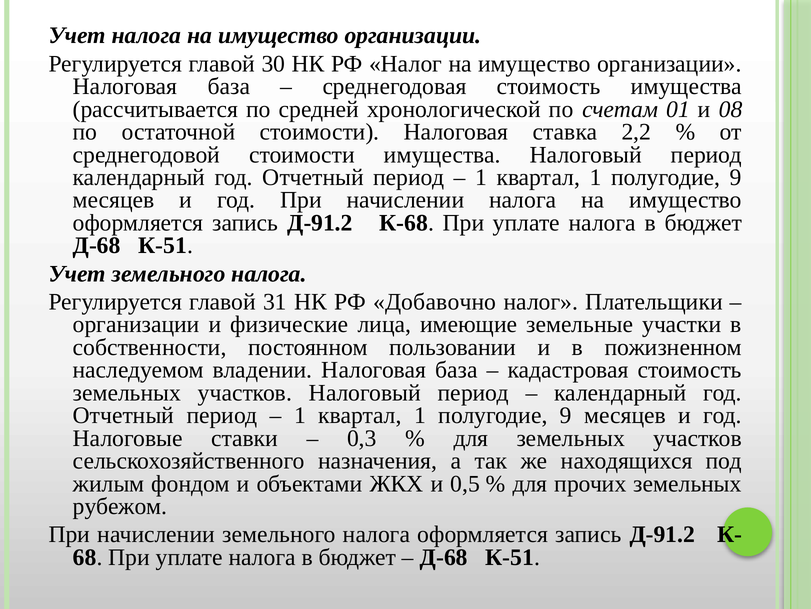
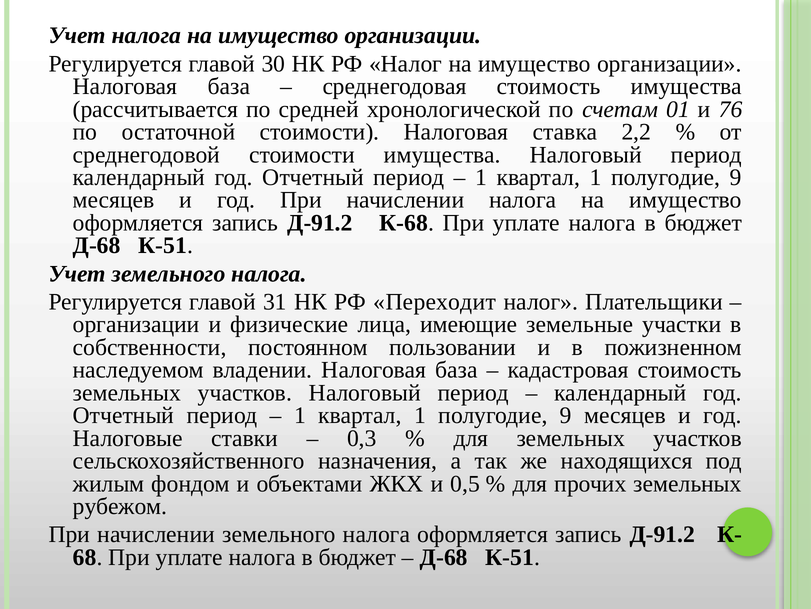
08: 08 -> 76 (731, 109)
Добавочно: Добавочно -> Переходит (435, 302)
